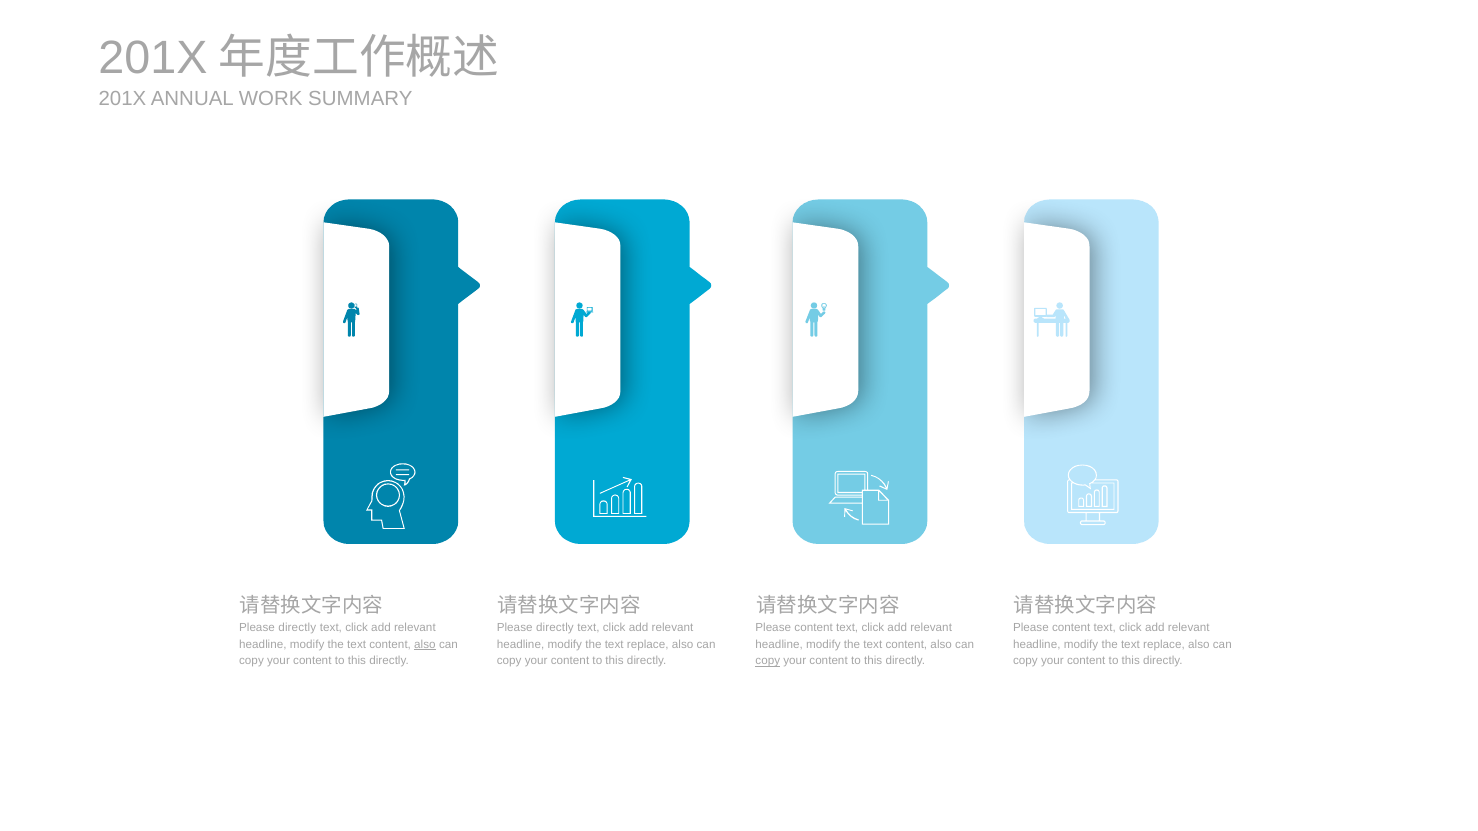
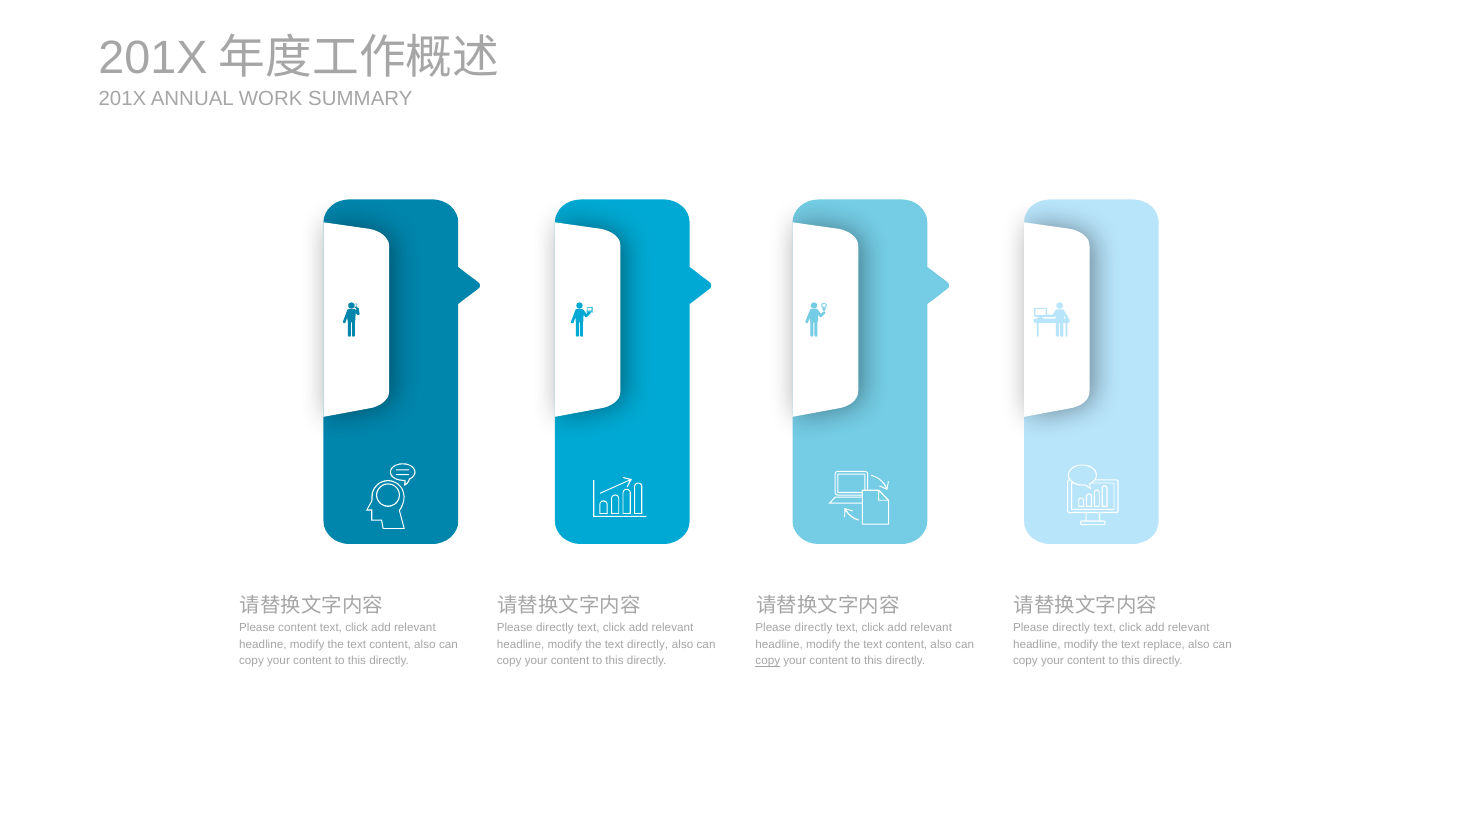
directly: directly -> content (297, 628)
content: content -> directly (814, 628)
content: content -> directly (1071, 628)
also underline: present -> none (425, 644)
replace: replace -> directly (648, 644)
